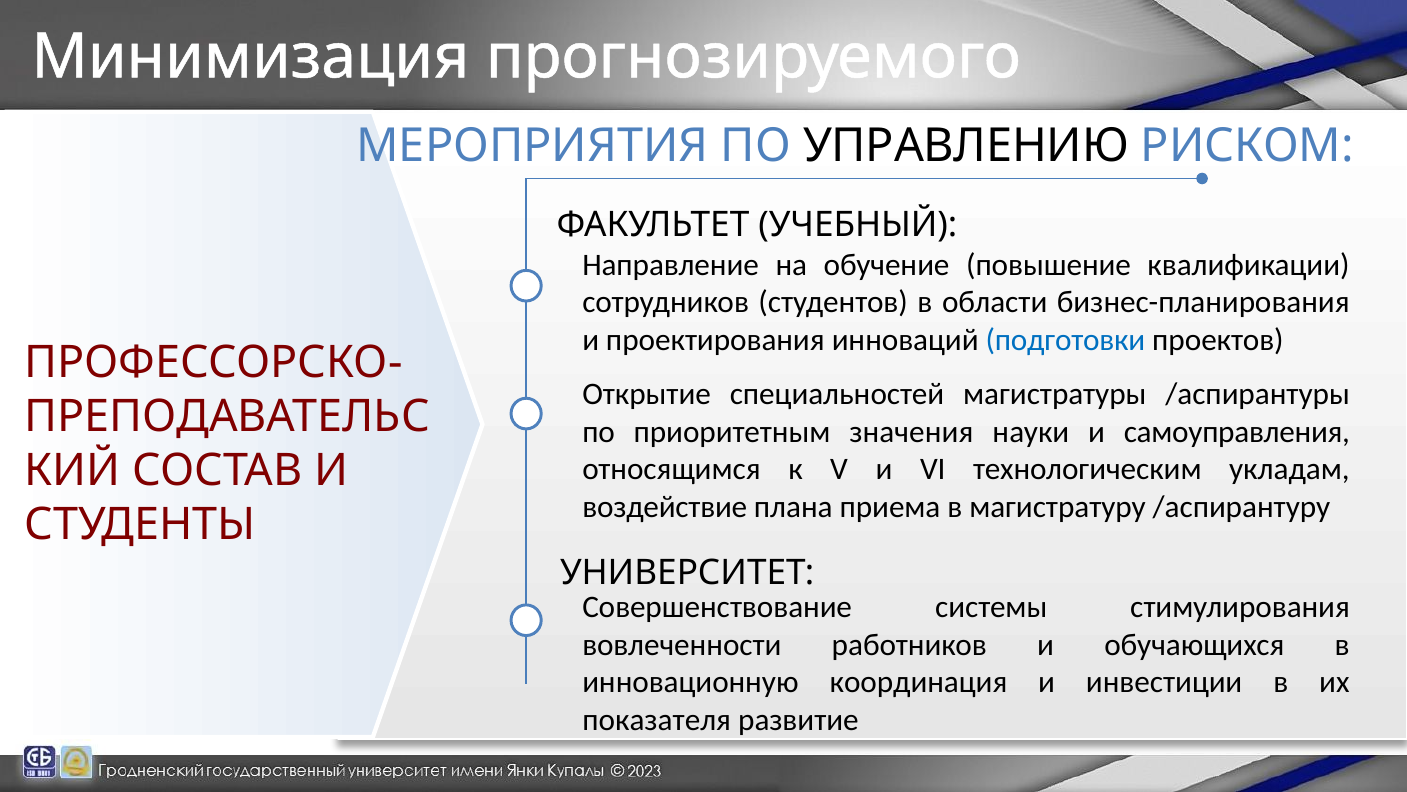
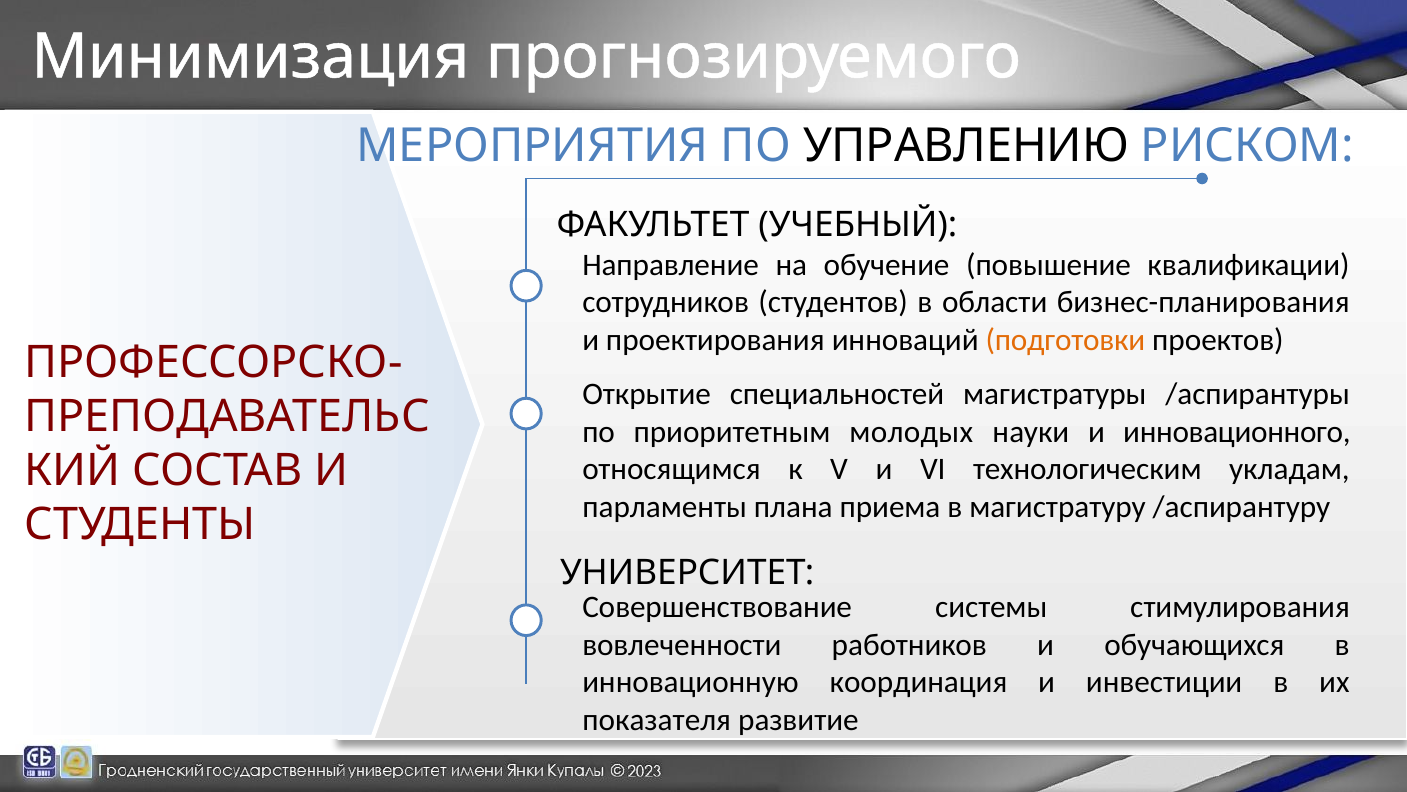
подготовки colour: blue -> orange (1065, 340)
значения: значения -> молодых (911, 432)
самоуправления: самоуправления -> инновационного (1237, 432)
воздействие: воздействие -> парламенты (665, 507)
